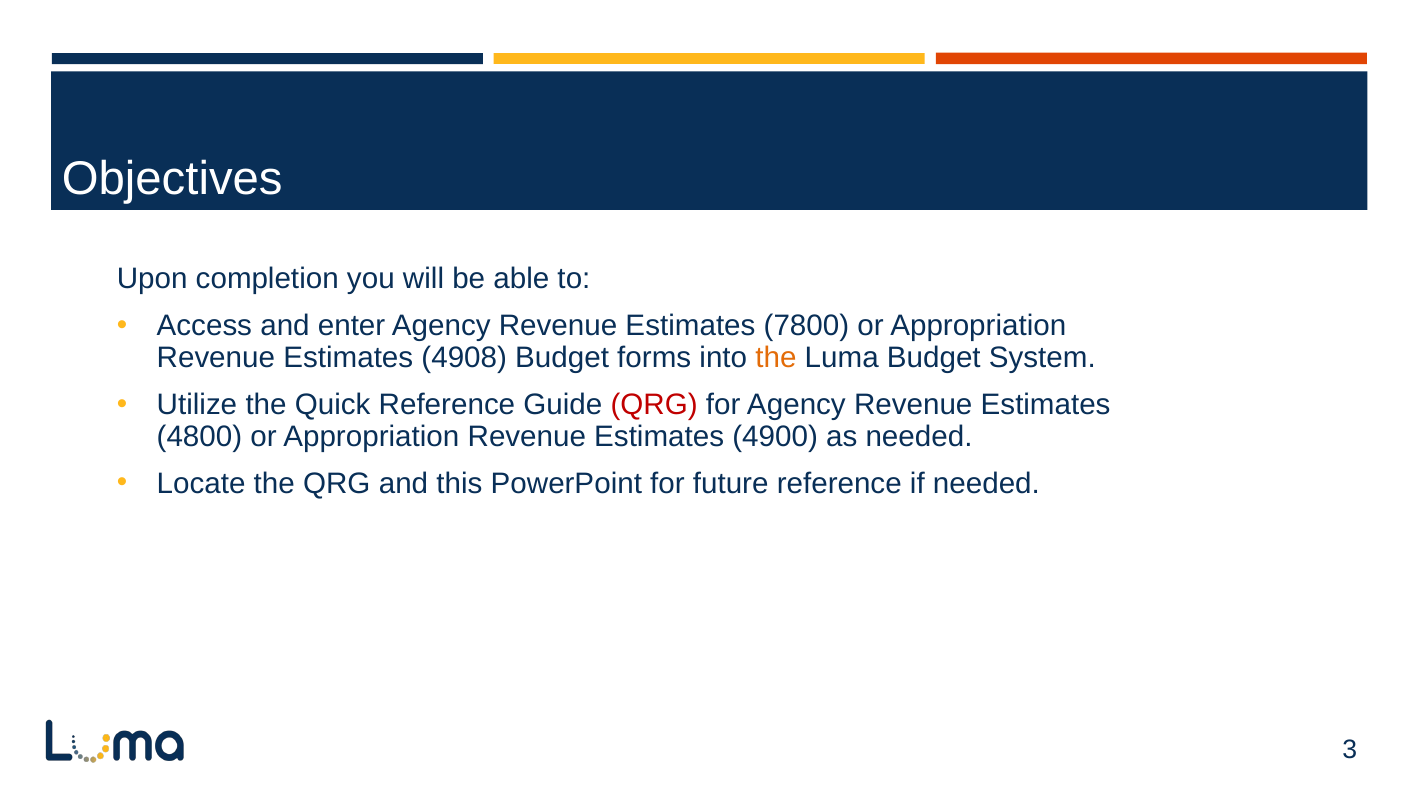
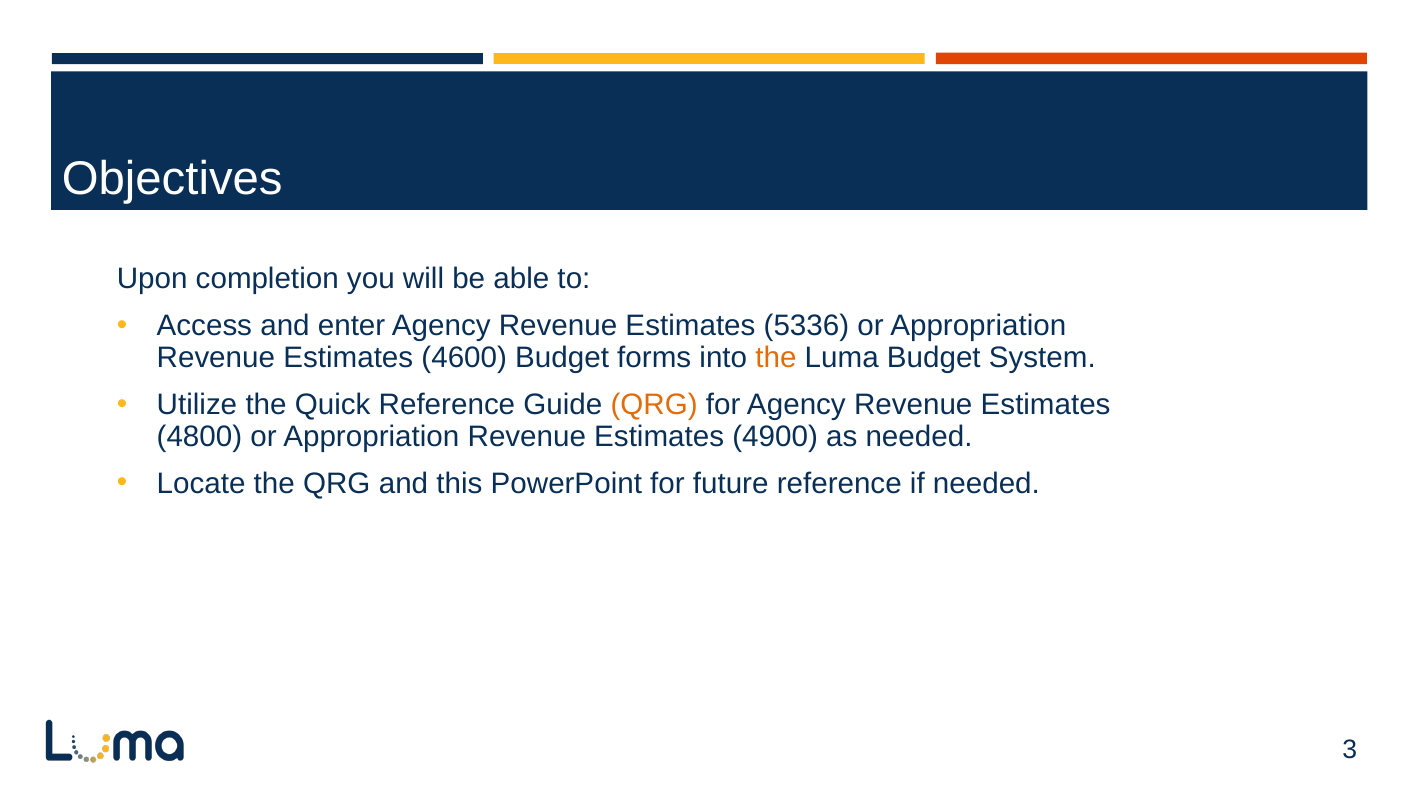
7800: 7800 -> 5336 (806, 326)
4908: 4908 -> 4600 (464, 358)
QRG colour: red -> orange (654, 405)
